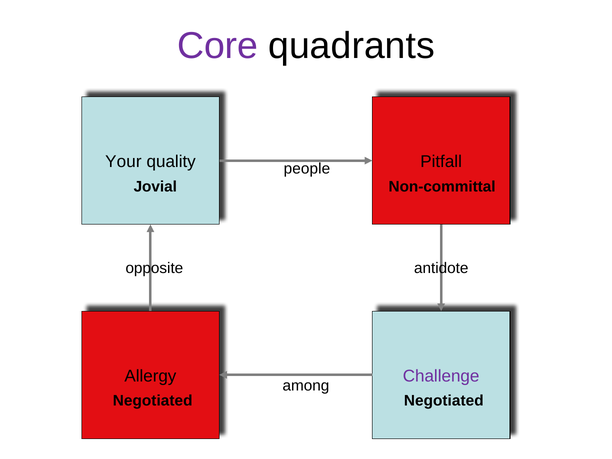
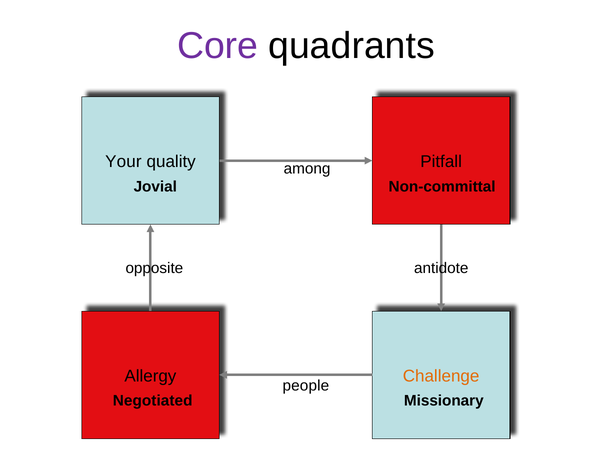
people: people -> among (307, 169)
Challenge colour: purple -> orange (441, 376)
among: among -> people (306, 386)
Negotiated: Negotiated -> Missionary (444, 401)
